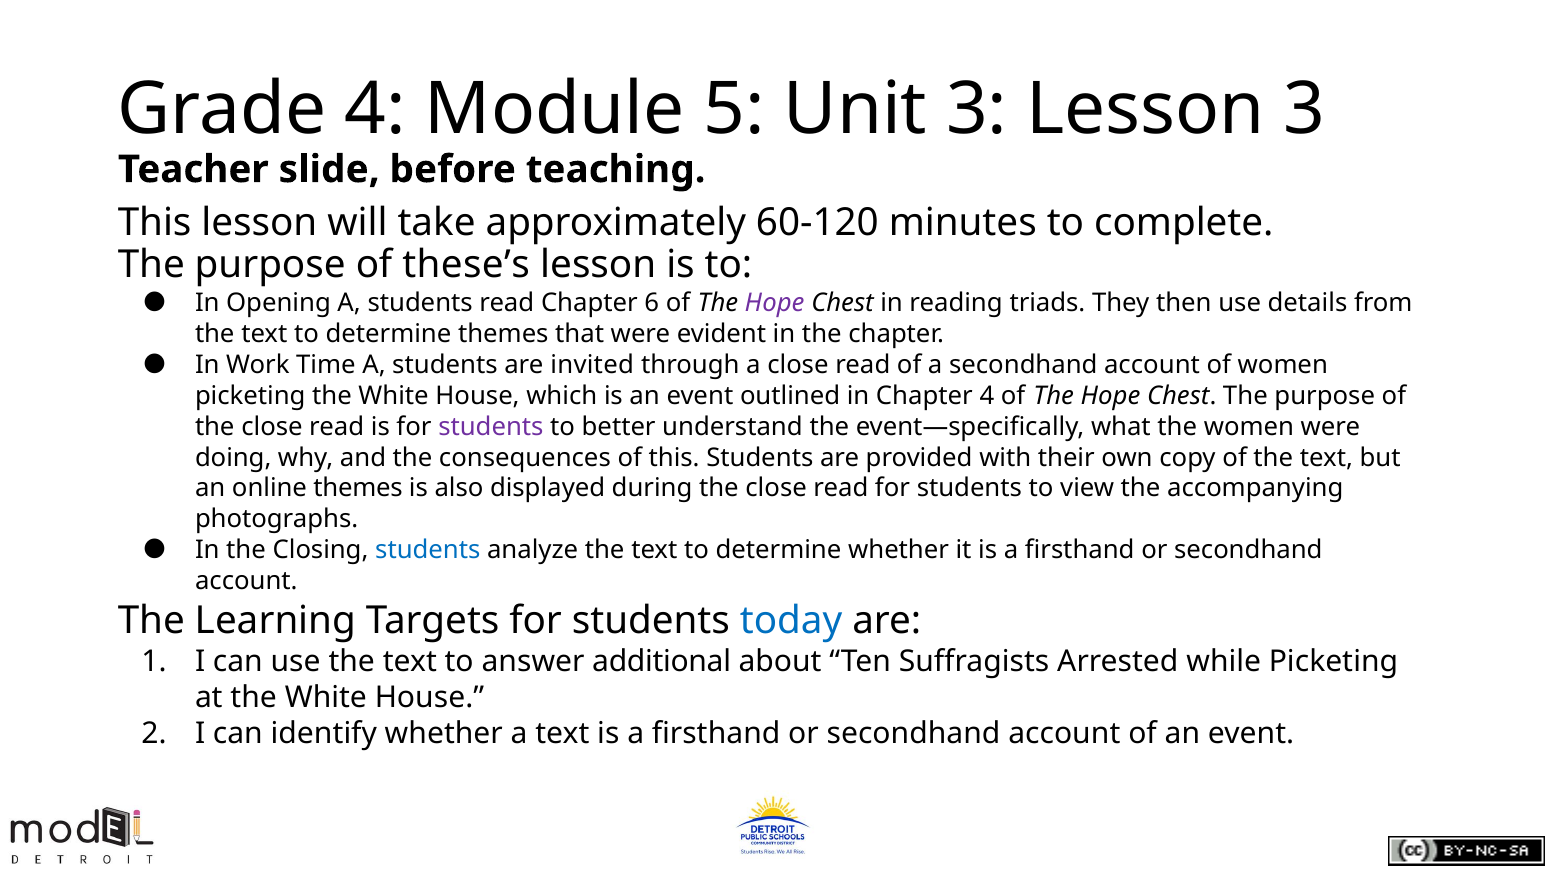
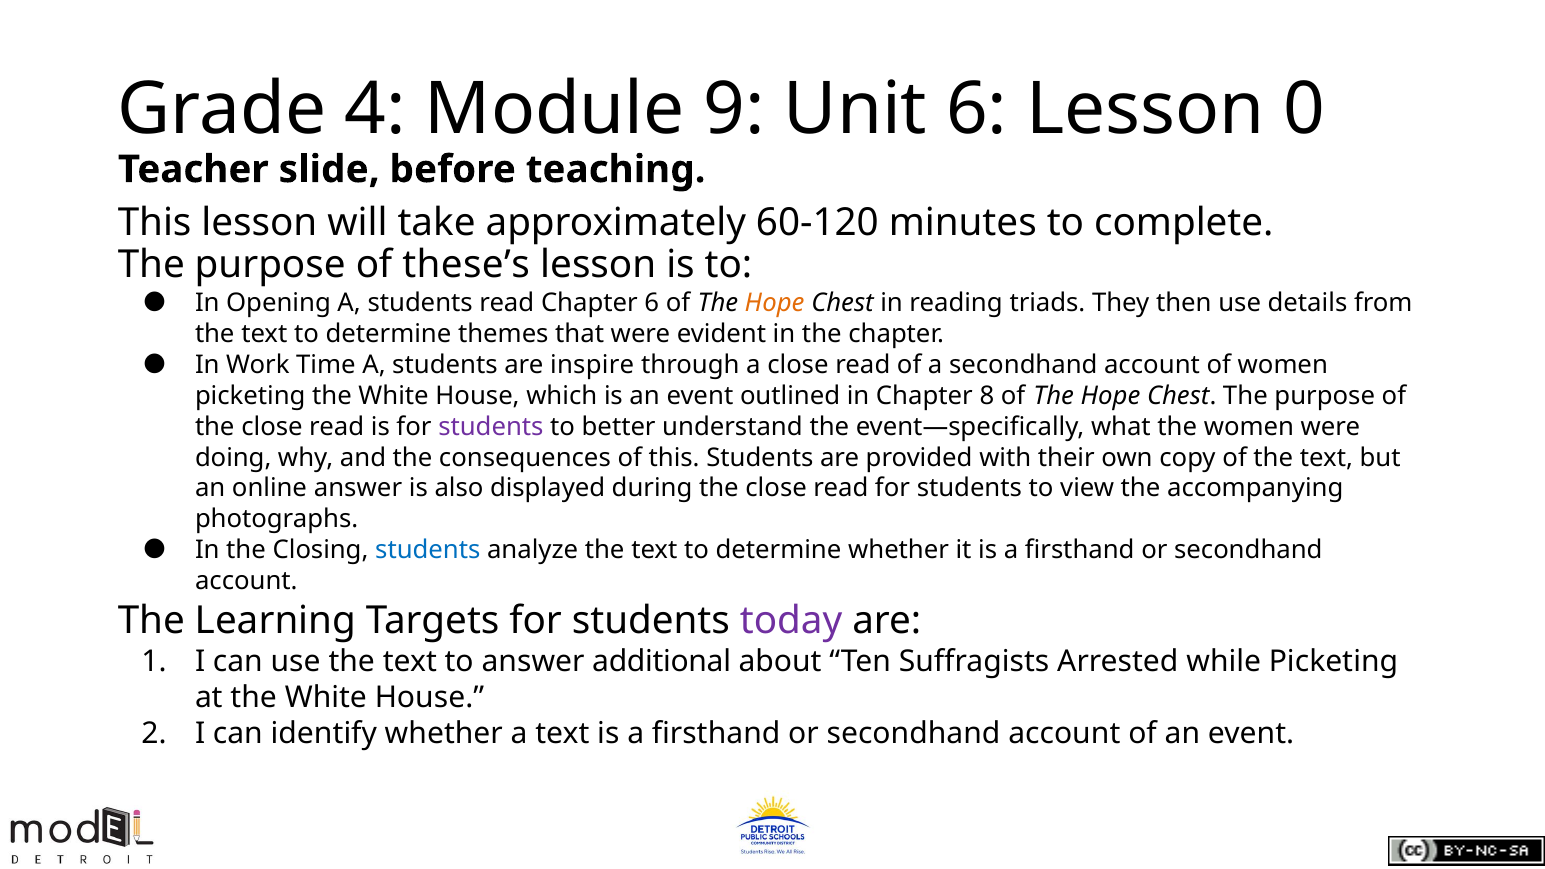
5: 5 -> 9 (734, 109)
Unit 3: 3 -> 6 (977, 109)
Lesson 3: 3 -> 0 (1304, 109)
Hope colour: purple -> orange (775, 303)
invited: invited -> inspire (592, 365)
Chapter 4: 4 -> 8 (987, 396)
online themes: themes -> answer (358, 488)
today colour: blue -> purple (791, 621)
